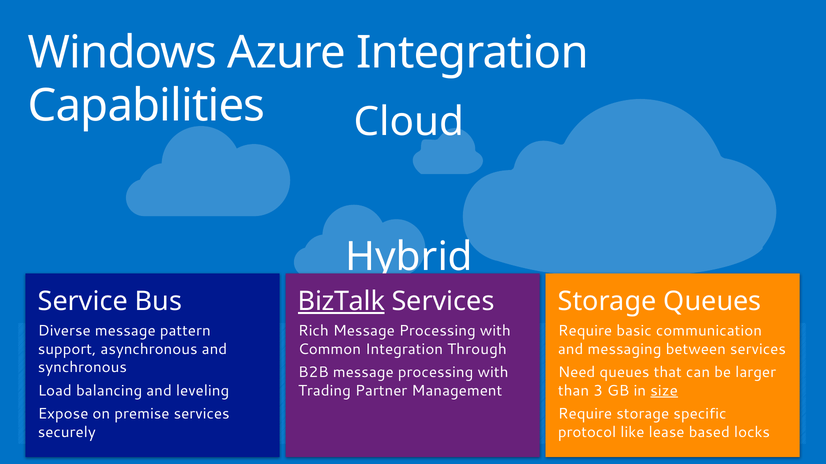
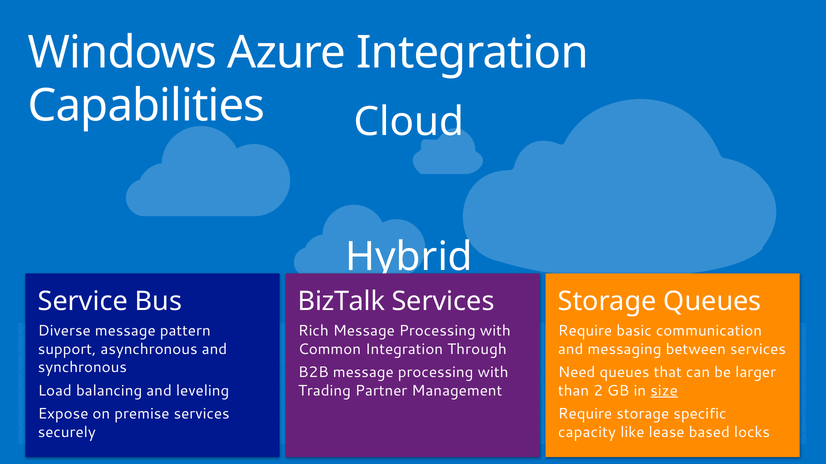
BizTalk underline: present -> none (341, 302)
3: 3 -> 2 (598, 391)
protocol: protocol -> capacity (587, 433)
